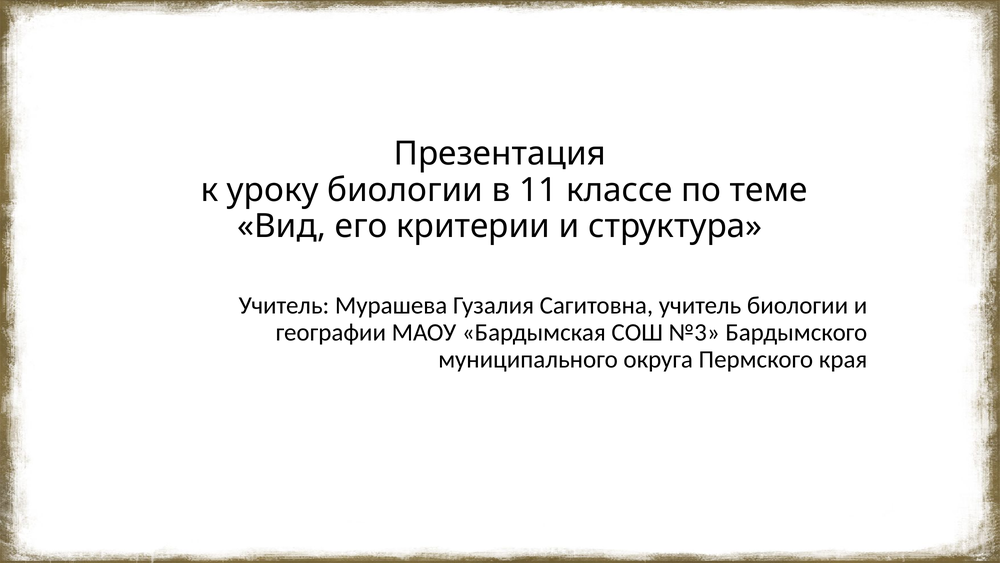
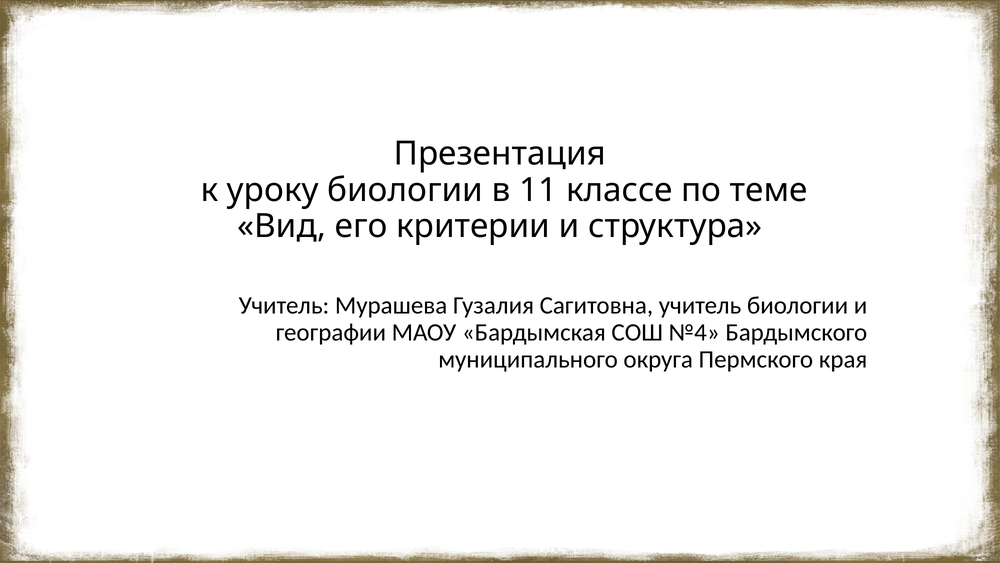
№3: №3 -> №4 (694, 332)
